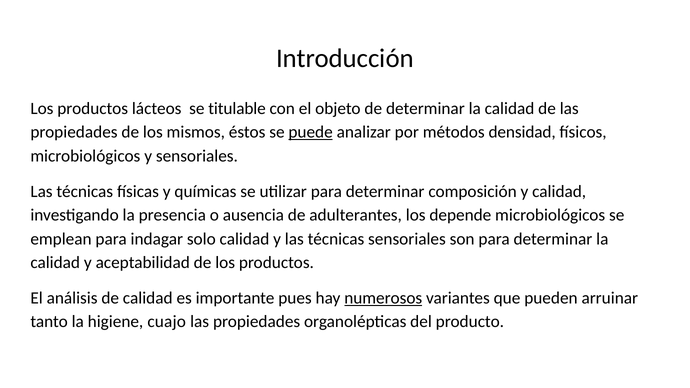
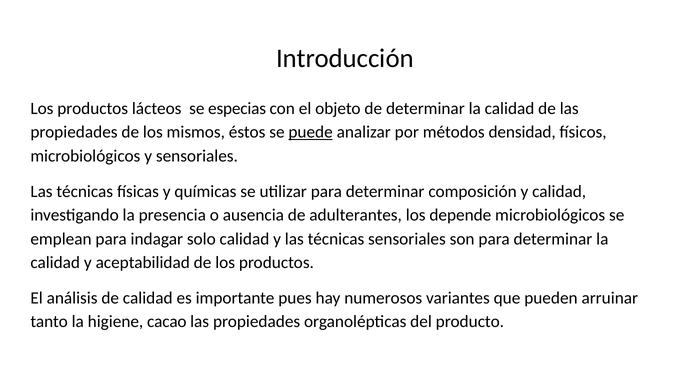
titulable: titulable -> especias (237, 109)
numerosos underline: present -> none (383, 298)
cuajo: cuajo -> cacao (167, 322)
